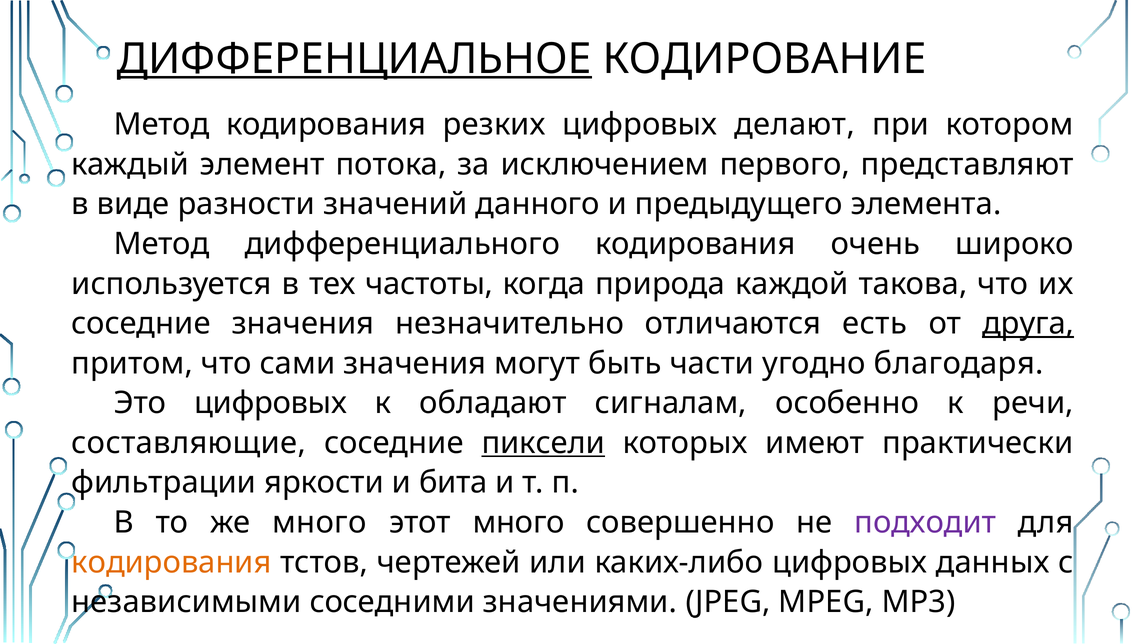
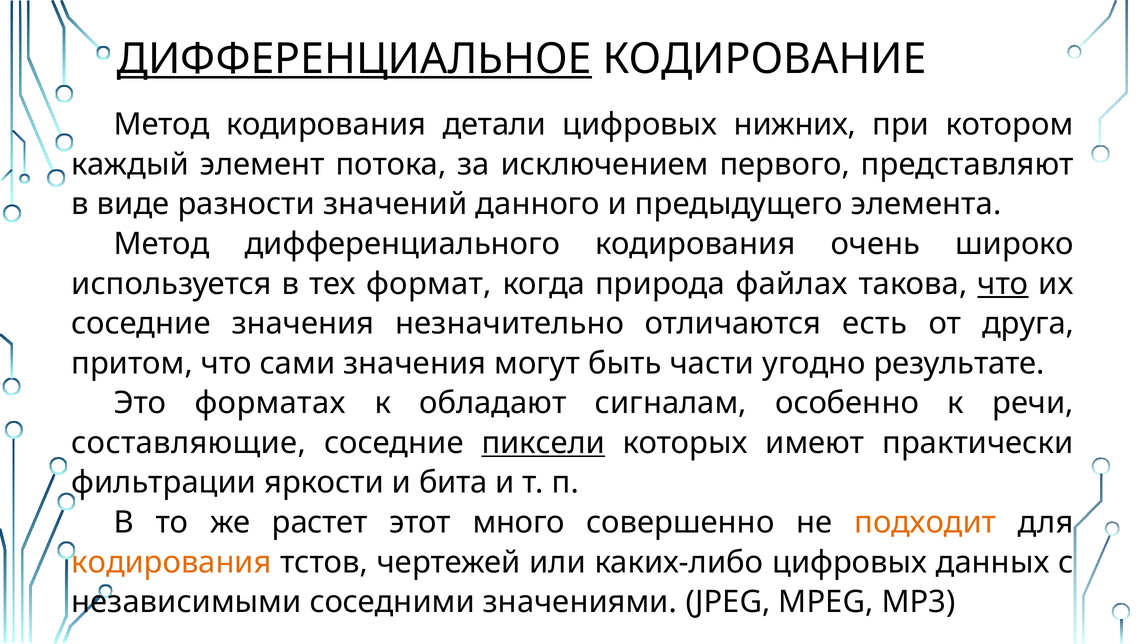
резких: резких -> детали (494, 125)
делают: делают -> нижних (795, 125)
частоты: частоты -> формат (429, 284)
каждой: каждой -> файлах (792, 284)
что underline: none -> present (1003, 284)
друга underline: present -> none (1028, 323)
благодаря: благодаря -> результате (959, 363)
Это цифровых: цифровых -> форматах (270, 403)
же много: много -> растет (320, 522)
подходит colour: purple -> orange (925, 522)
